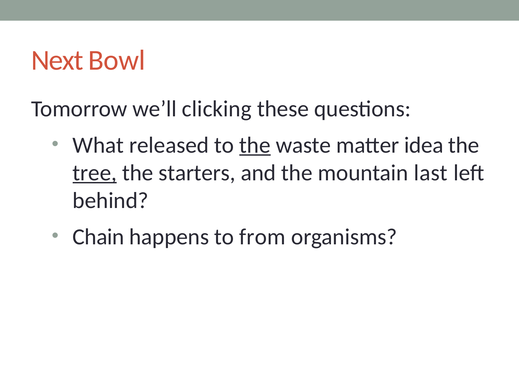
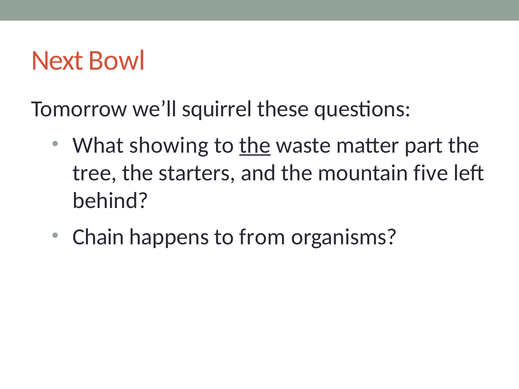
clicking: clicking -> squirrel (217, 109)
released: released -> showing (169, 145)
idea: idea -> part (424, 145)
tree underline: present -> none (95, 173)
last: last -> five (431, 173)
